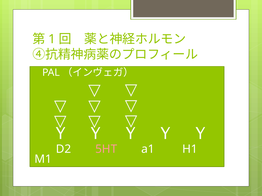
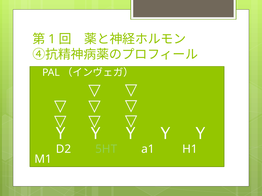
5HT colour: pink -> light green (106, 149)
